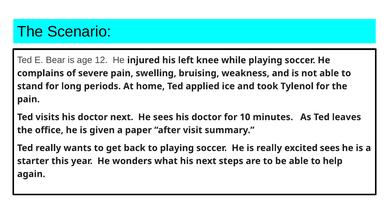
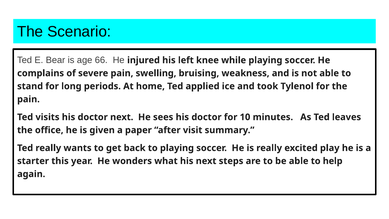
12: 12 -> 66 (101, 60)
excited sees: sees -> play (330, 148)
